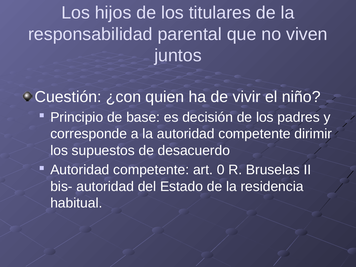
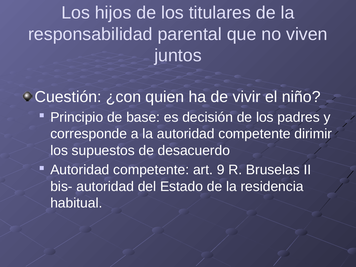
0: 0 -> 9 (221, 170)
